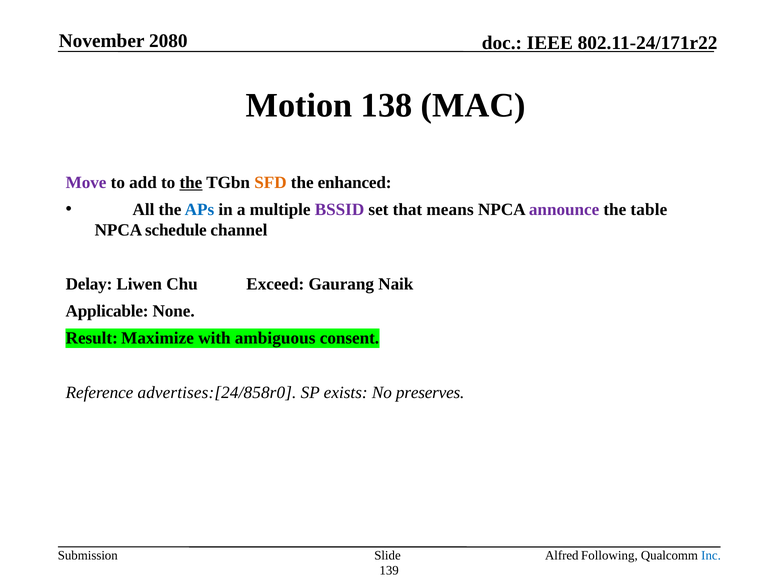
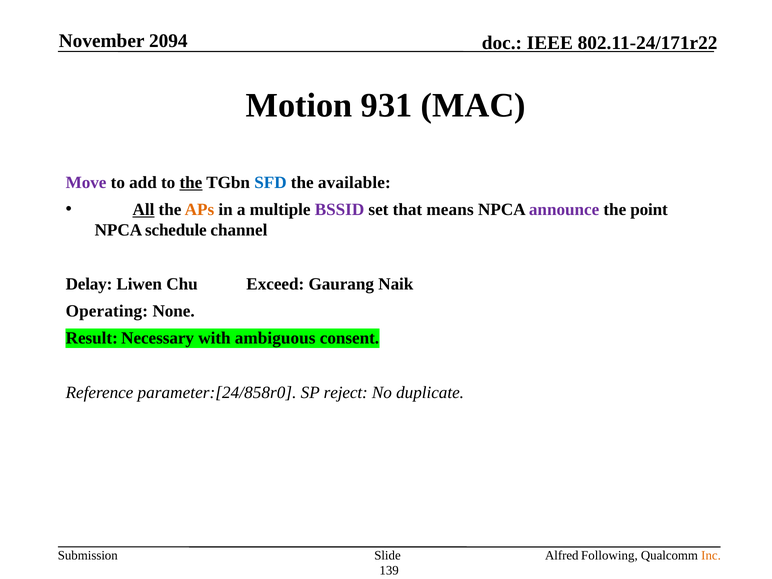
2080: 2080 -> 2094 (168, 41)
138: 138 -> 931 (387, 105)
SFD colour: orange -> blue (271, 183)
enhanced: enhanced -> available (354, 183)
All underline: none -> present (143, 210)
APs colour: blue -> orange (199, 210)
table: table -> point (649, 210)
Applicable: Applicable -> Operating (107, 311)
Maximize: Maximize -> Necessary (158, 338)
advertises:[24/858r0: advertises:[24/858r0 -> parameter:[24/858r0 (217, 392)
exists: exists -> reject (346, 392)
preserves: preserves -> duplicate (430, 392)
Inc colour: blue -> orange (711, 555)
